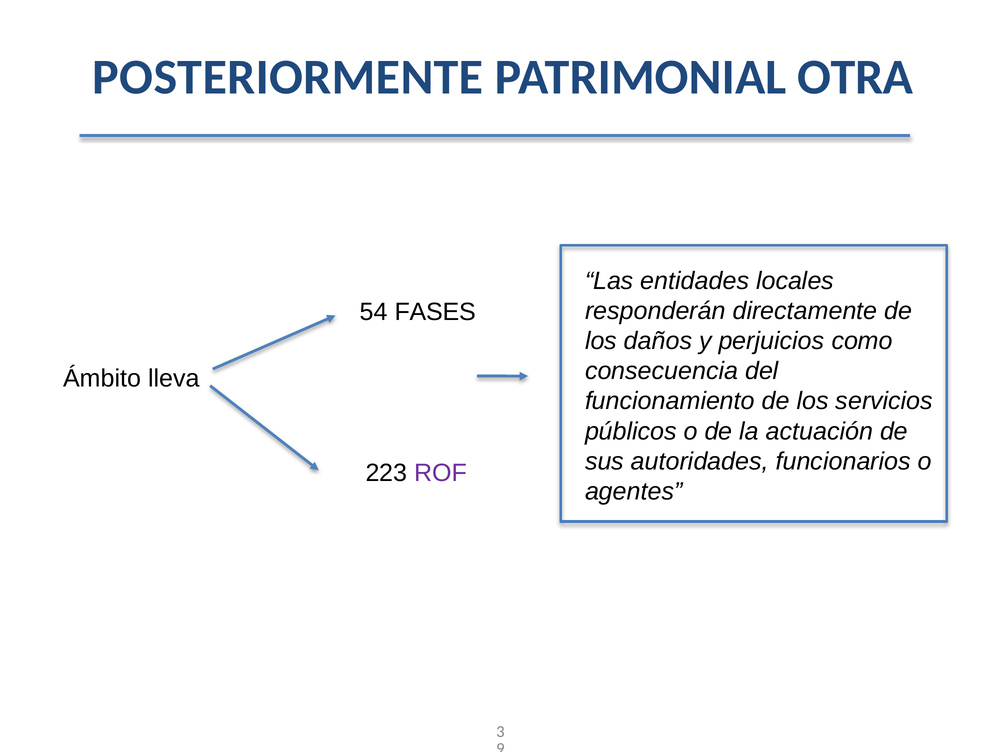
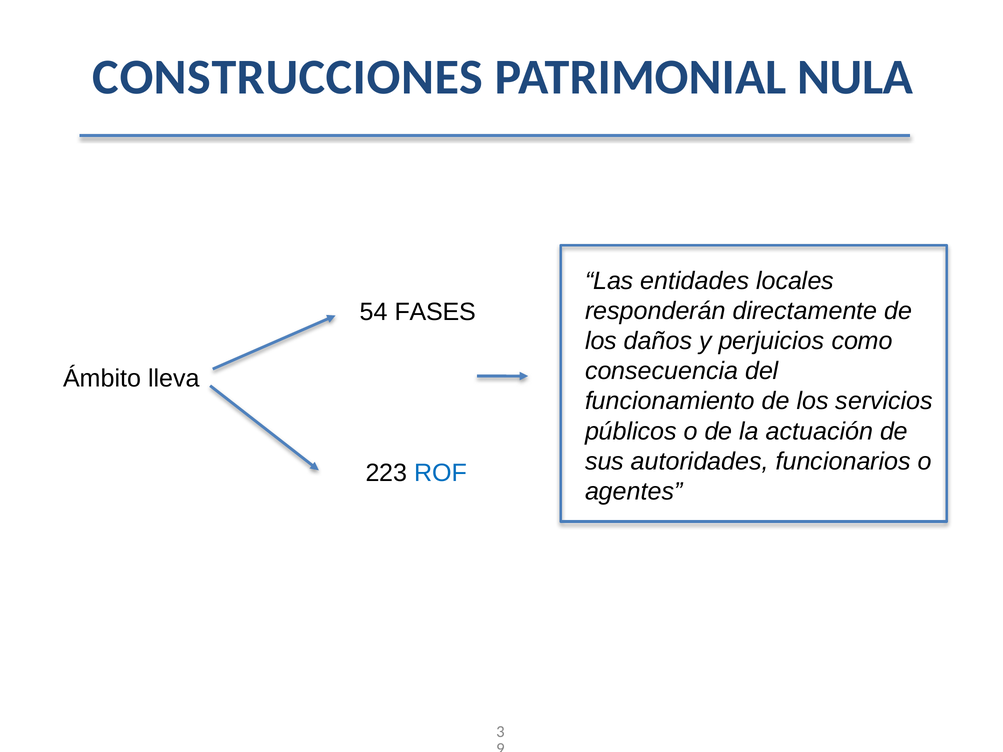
POSTERIORMENTE: POSTERIORMENTE -> CONSTRUCCIONES (288, 77)
OTRA: OTRA -> NULA (855, 77)
ROF colour: purple -> blue (441, 473)
